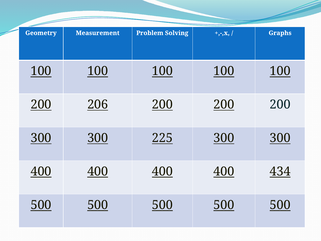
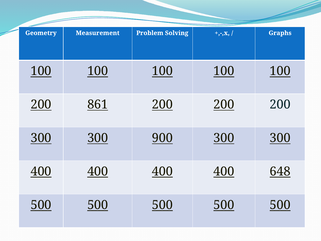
206: 206 -> 861 (98, 104)
225: 225 -> 900 (162, 138)
434: 434 -> 648 (280, 171)
